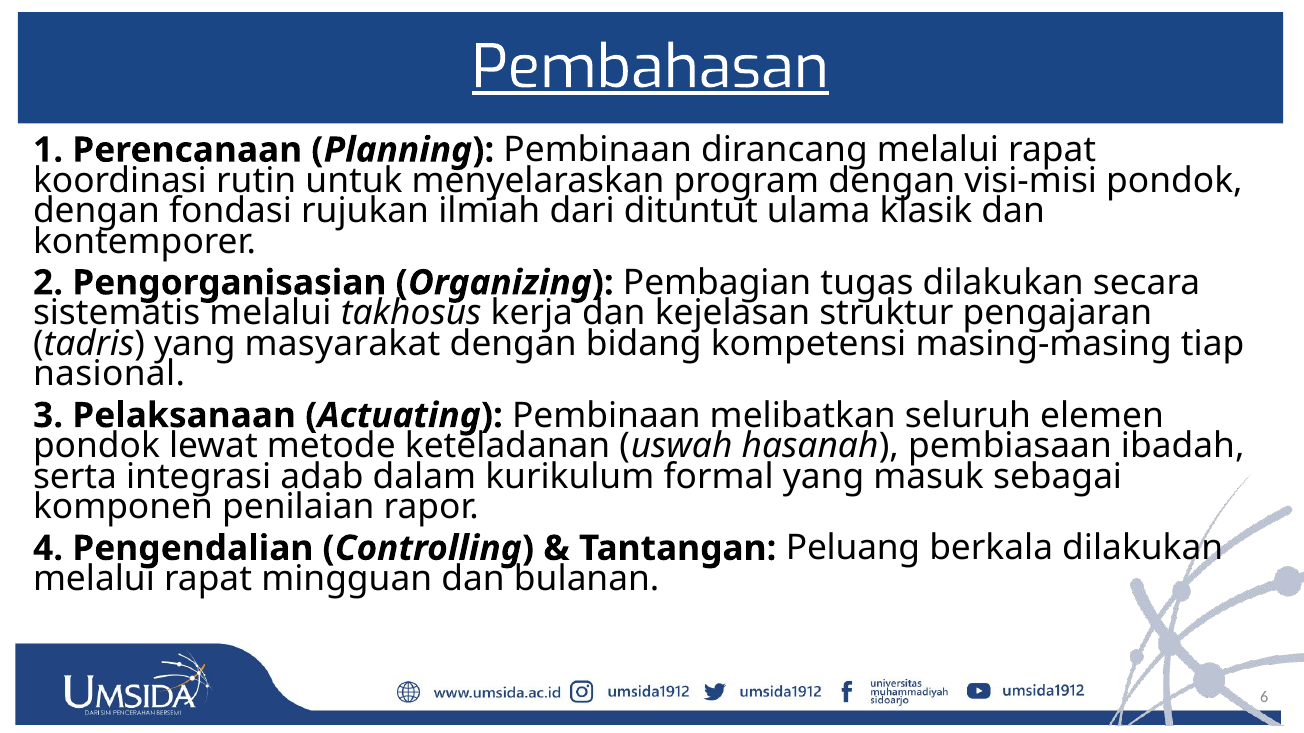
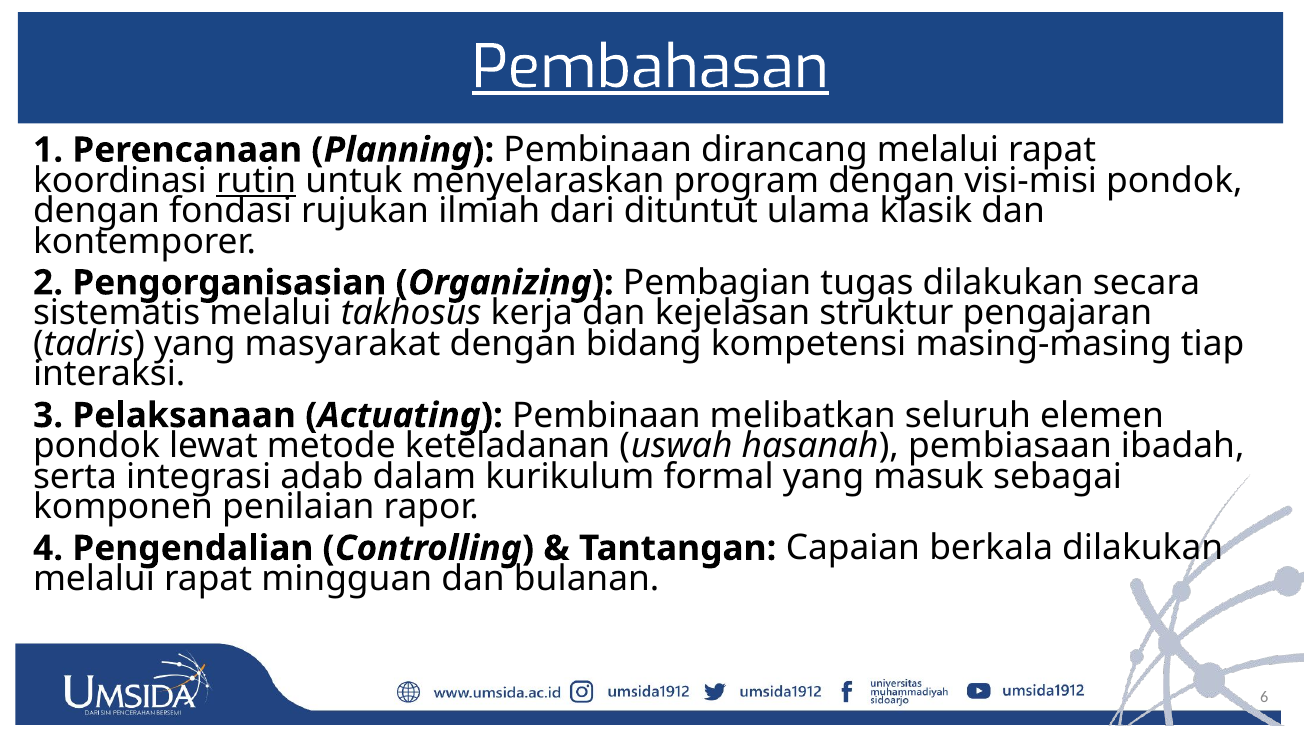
rutin underline: none -> present (256, 181)
nasional: nasional -> interaksi (109, 374)
Peluang: Peluang -> Capaian (853, 549)
